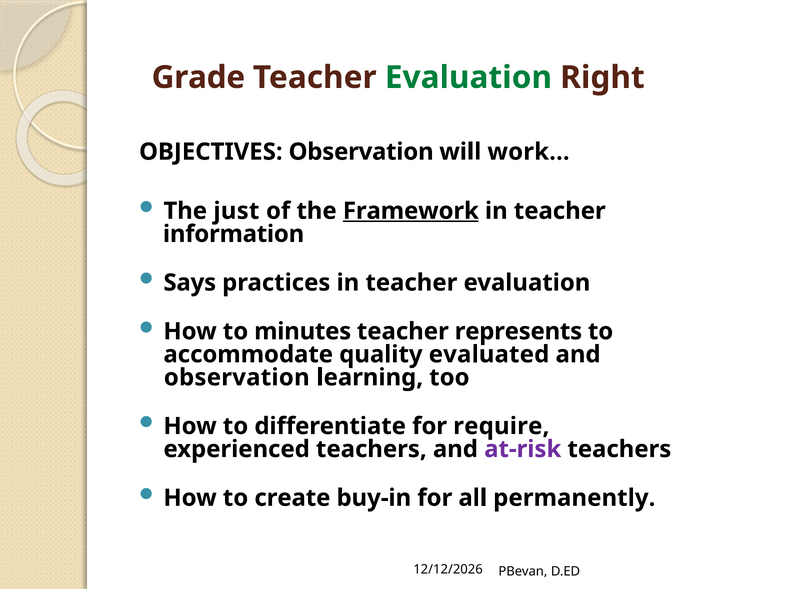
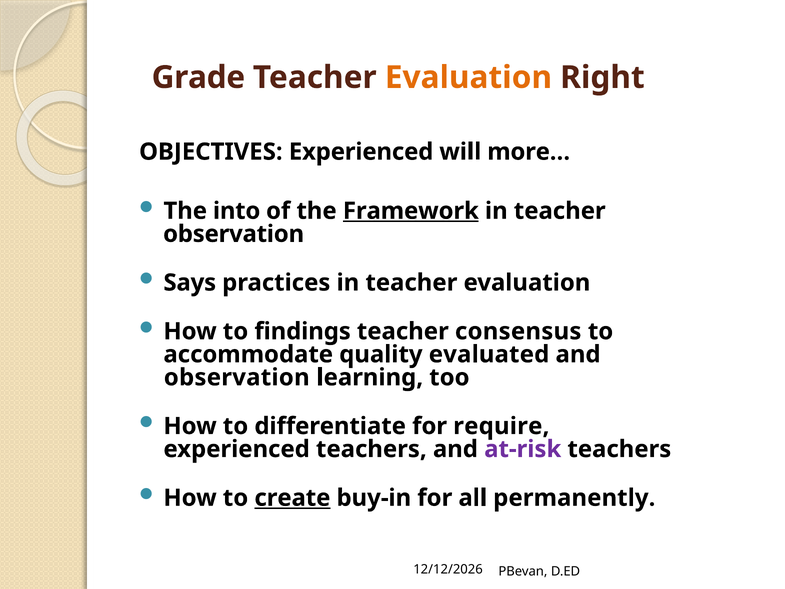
Evaluation colour: green -> orange (468, 77)
OBJECTIVES Observation: Observation -> Experienced (361, 152)
work…: work… -> more… (529, 152)
just: just -> into (237, 211)
information: information -> observation (234, 234)
minutes: minutes -> findings (303, 331)
represents: represents -> consensus (518, 331)
create underline: none -> present (292, 498)
